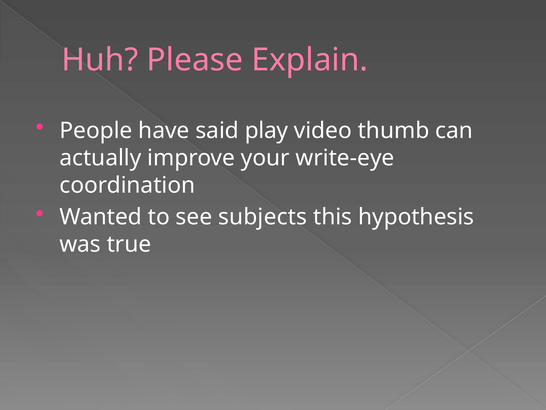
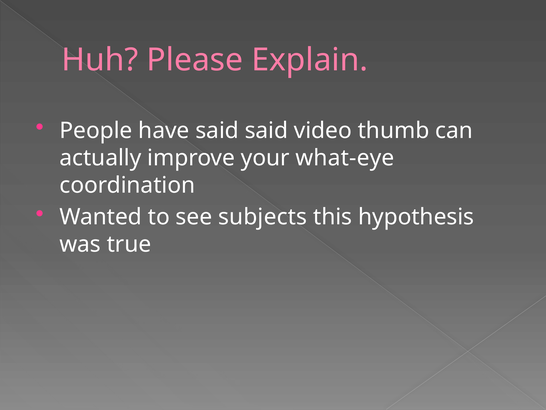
said play: play -> said (266, 130)
write-eye: write-eye -> what-eye (345, 158)
